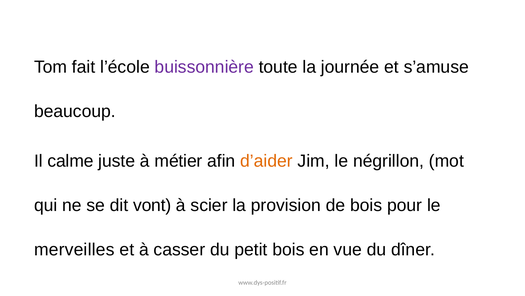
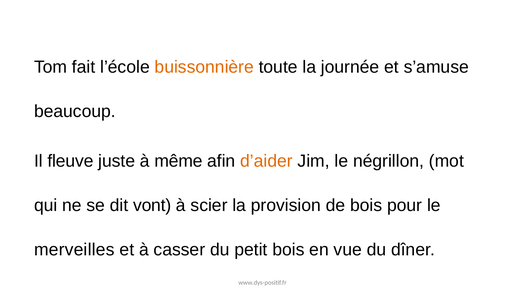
buissonnière colour: purple -> orange (204, 67)
calme: calme -> fleuve (71, 161)
métier: métier -> même (179, 161)
